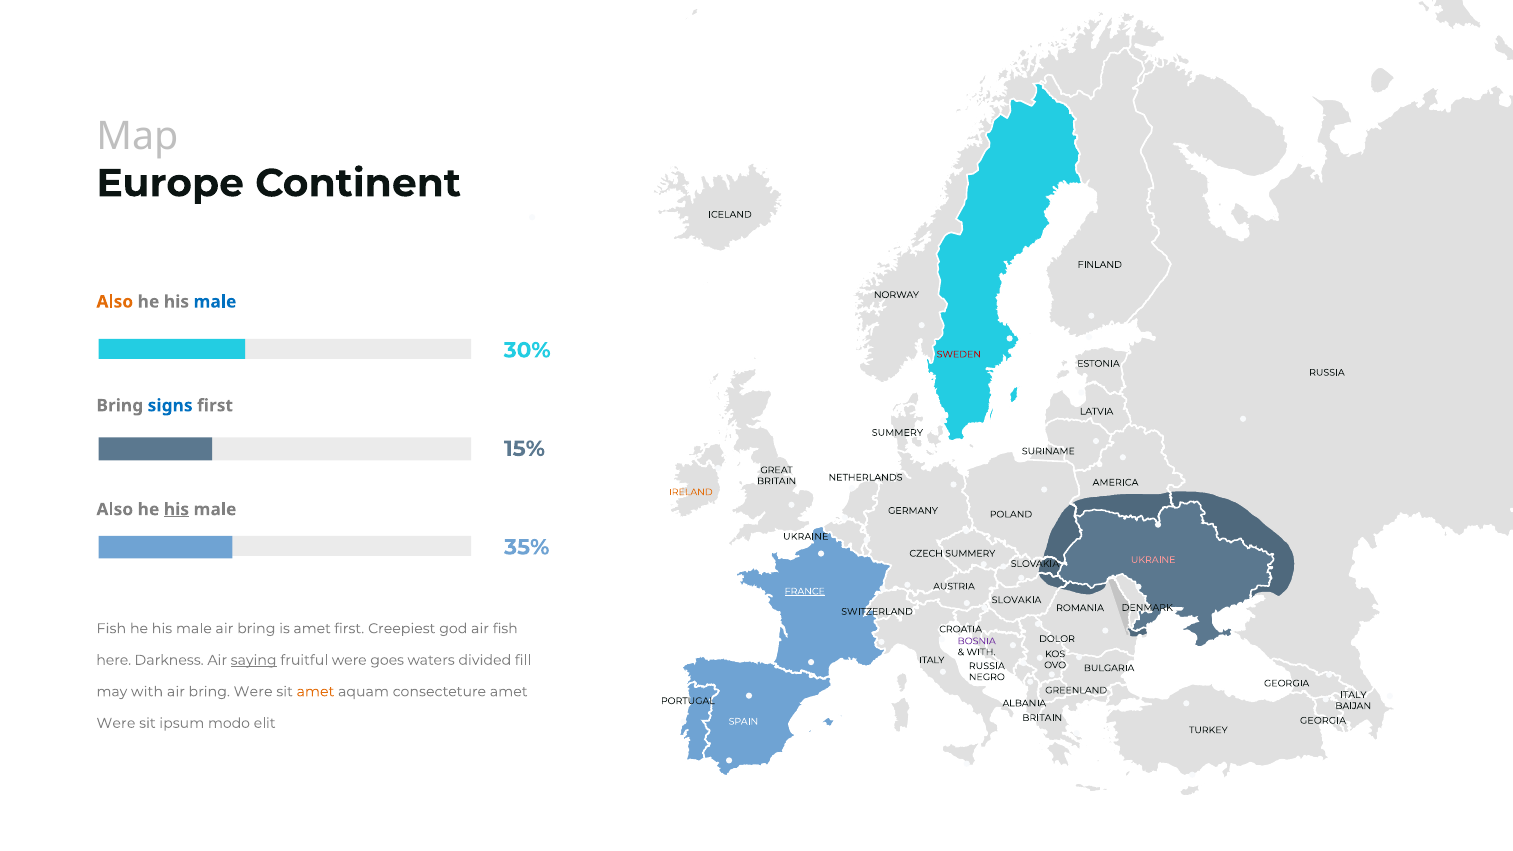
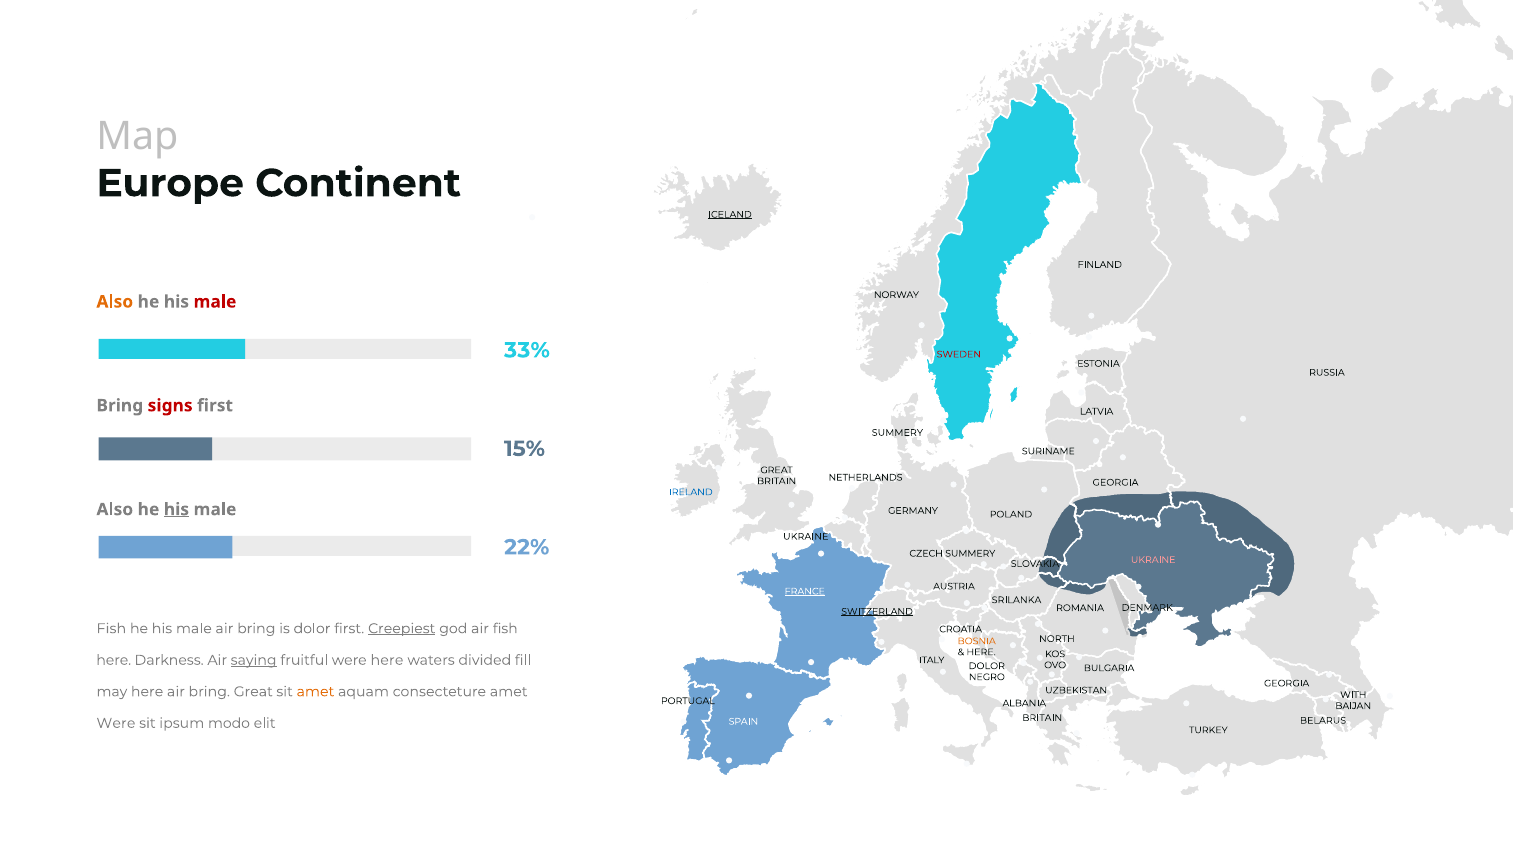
ICELAND underline: none -> present (730, 215)
male colour: blue -> red (215, 302)
30%: 30% -> 33% (527, 350)
signs colour: blue -> red (170, 406)
AMERICA: AMERICA -> GEORGIA (1115, 482)
IRELAND colour: orange -> blue (691, 492)
35%: 35% -> 22% (527, 547)
SLOVAKIA: SLOVAKIA -> SRILANKA (1016, 600)
SWITZERLAND underline: none -> present (877, 612)
is amet: amet -> dolor (312, 629)
Creepiest underline: none -> present (402, 629)
DOLOR: DOLOR -> NORTH (1057, 639)
BOSNIA colour: purple -> orange (977, 641)
WITH: WITH -> HERE (981, 652)
were goes: goes -> here (387, 660)
RUSSIA: RUSSIA -> DOLOR (987, 666)
GREENLAND: GREENLAND -> UZBEKISTAN (1076, 690)
may with: with -> here (147, 692)
bring Were: Were -> Great (253, 692)
ITALY: ITALY -> WITH (1353, 695)
GEORGIA: GEORGIA -> BELARUS (1323, 721)
